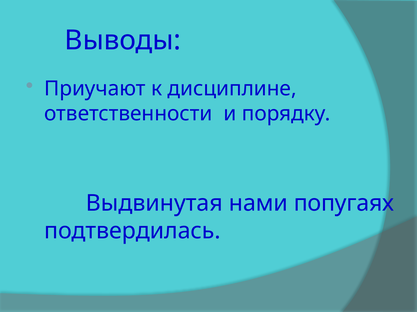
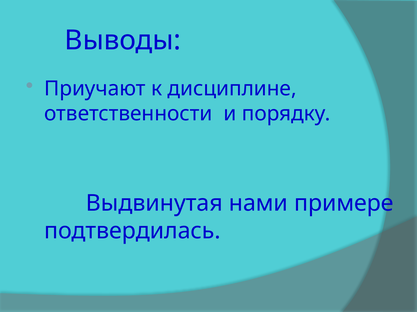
попугаях: попугаях -> примере (344, 204)
